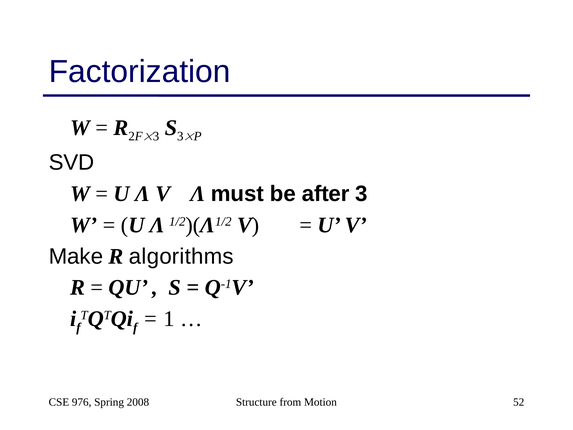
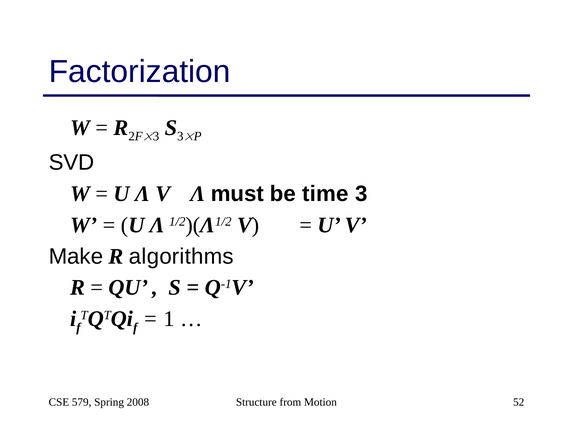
after: after -> time (325, 194)
976: 976 -> 579 (82, 402)
